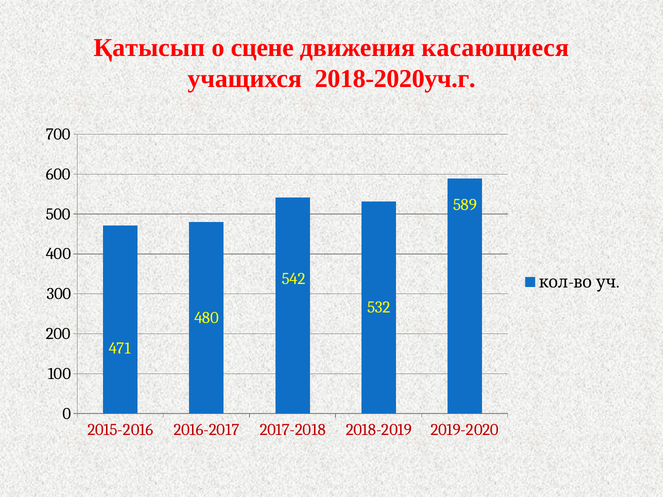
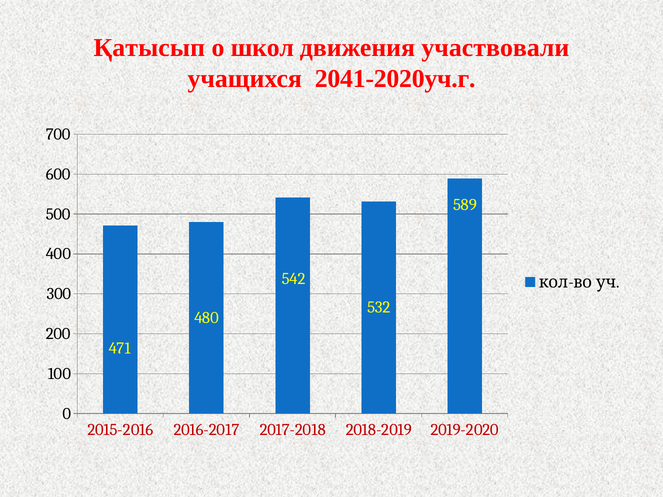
сцене: сцене -> школ (262, 48)
касающиеся: касающиеся -> участвовали (495, 48)
2018-2020уч.г: 2018-2020уч.г -> 2041-2020уч.г (395, 79)
